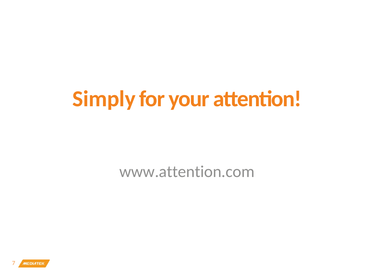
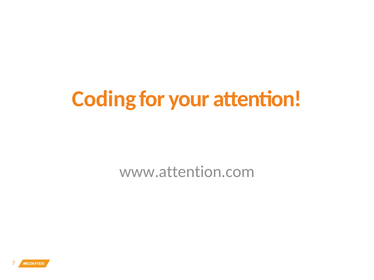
Simply: Simply -> Coding (104, 99)
